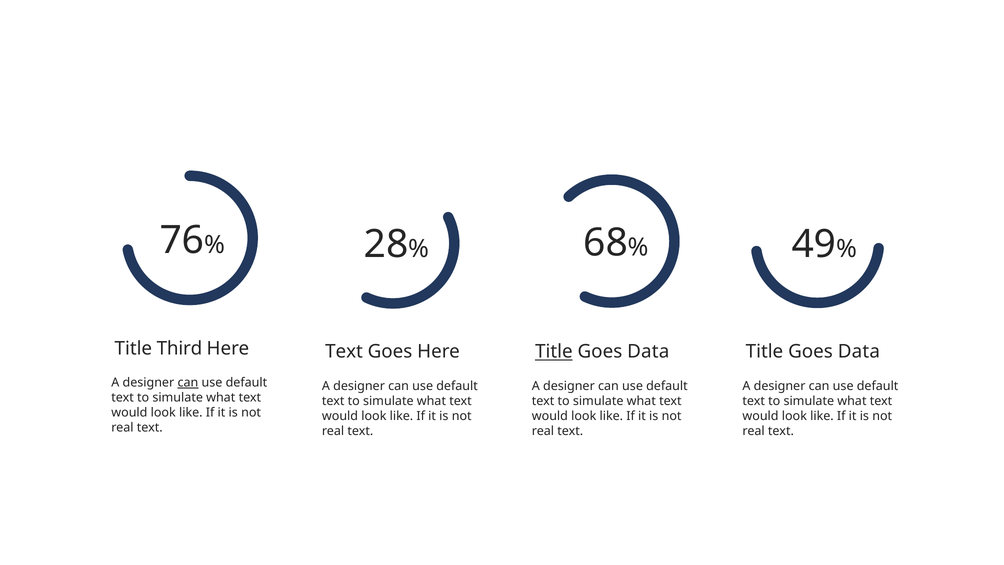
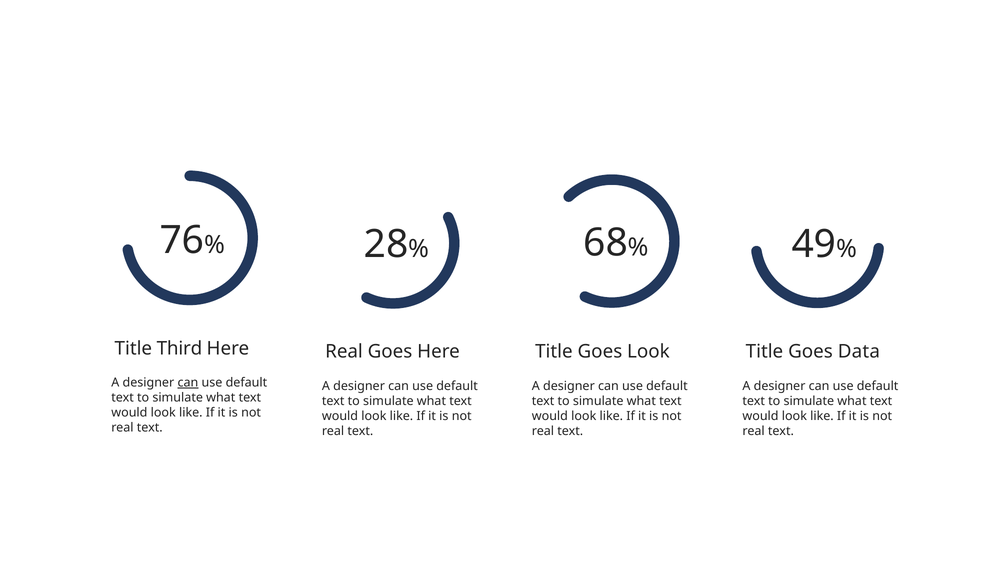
Text: Text -> Real (344, 352)
Title underline: present -> none (554, 352)
Data: Data -> Look (648, 352)
